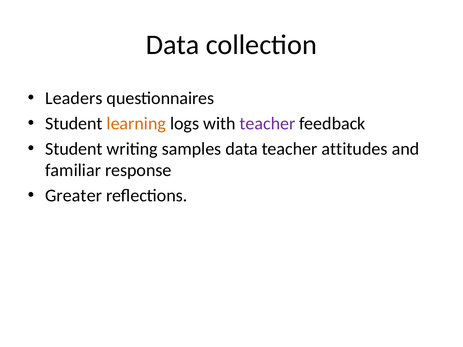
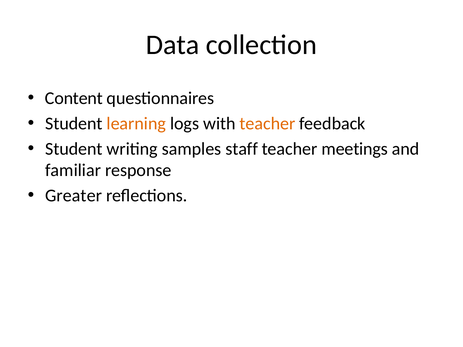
Leaders: Leaders -> Content (74, 98)
teacher colour: purple -> orange (267, 124)
samples data: data -> staff (242, 149)
attitudes: attitudes -> meetings (355, 149)
